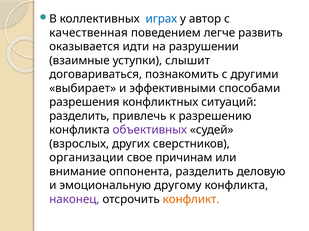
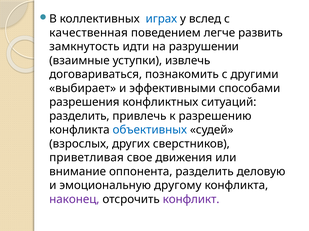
автор: автор -> вслед (205, 19)
оказывается: оказывается -> замкнутость (84, 47)
слышит: слышит -> извлечь (188, 61)
объективных colour: purple -> blue (150, 130)
организации: организации -> приветливая (86, 158)
причинам: причинам -> движения (184, 158)
конфликт colour: orange -> purple (191, 200)
